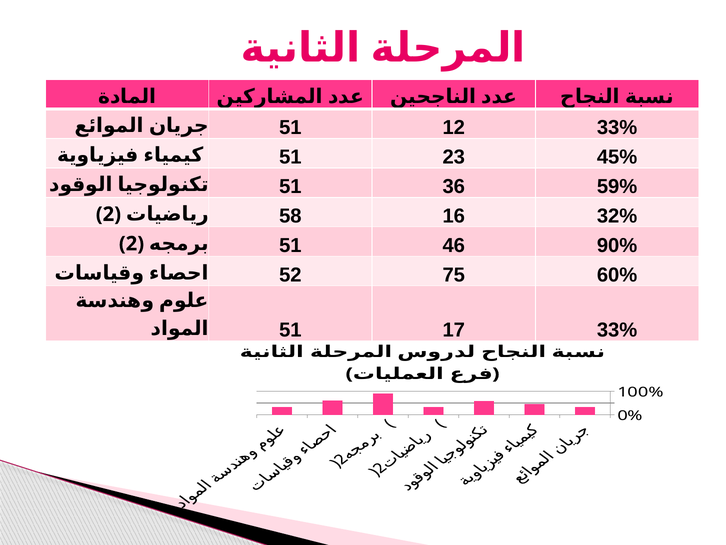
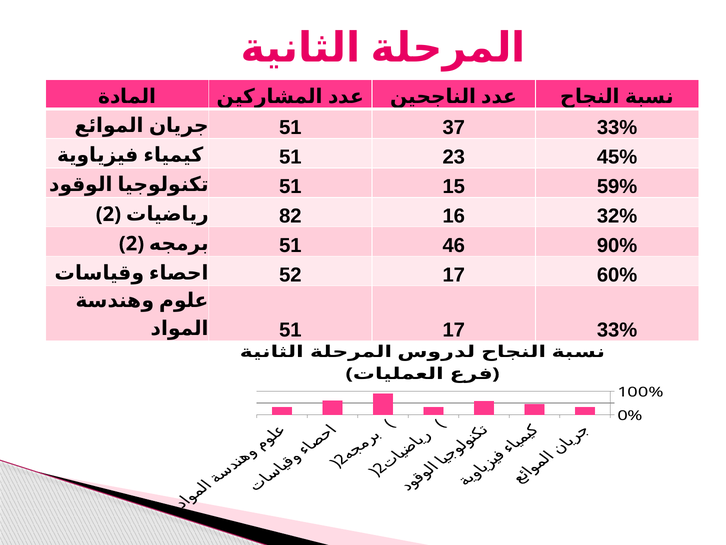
12: 12 -> 37 (454, 127)
36: 36 -> 15 (454, 186)
58: 58 -> 82 (290, 216)
52 75: 75 -> 17 (454, 275)
